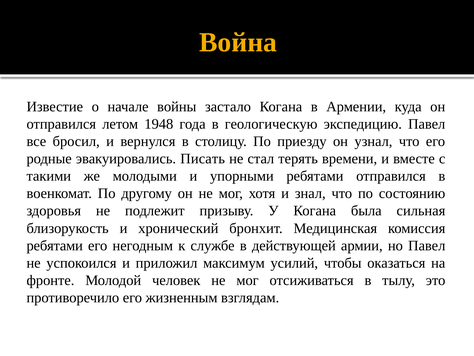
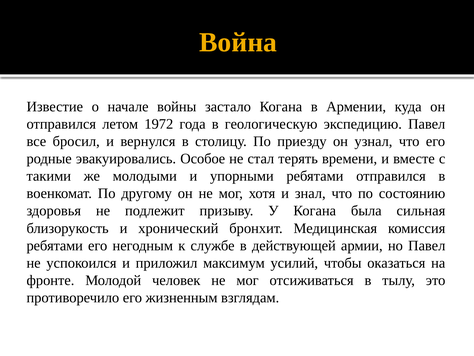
1948: 1948 -> 1972 (159, 124)
Писать: Писать -> Особое (203, 159)
